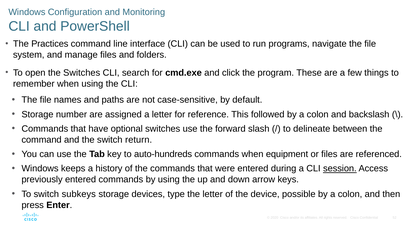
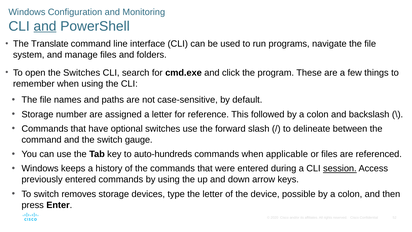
and underline: none -> present (45, 26)
Practices: Practices -> Translate (50, 44)
return: return -> gauge (139, 140)
equipment: equipment -> applicable (287, 154)
subkeys: subkeys -> removes (79, 194)
